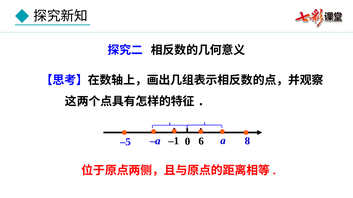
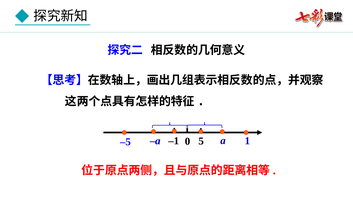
8: 8 -> 1 (247, 141)
6: 6 -> 5 (201, 141)
